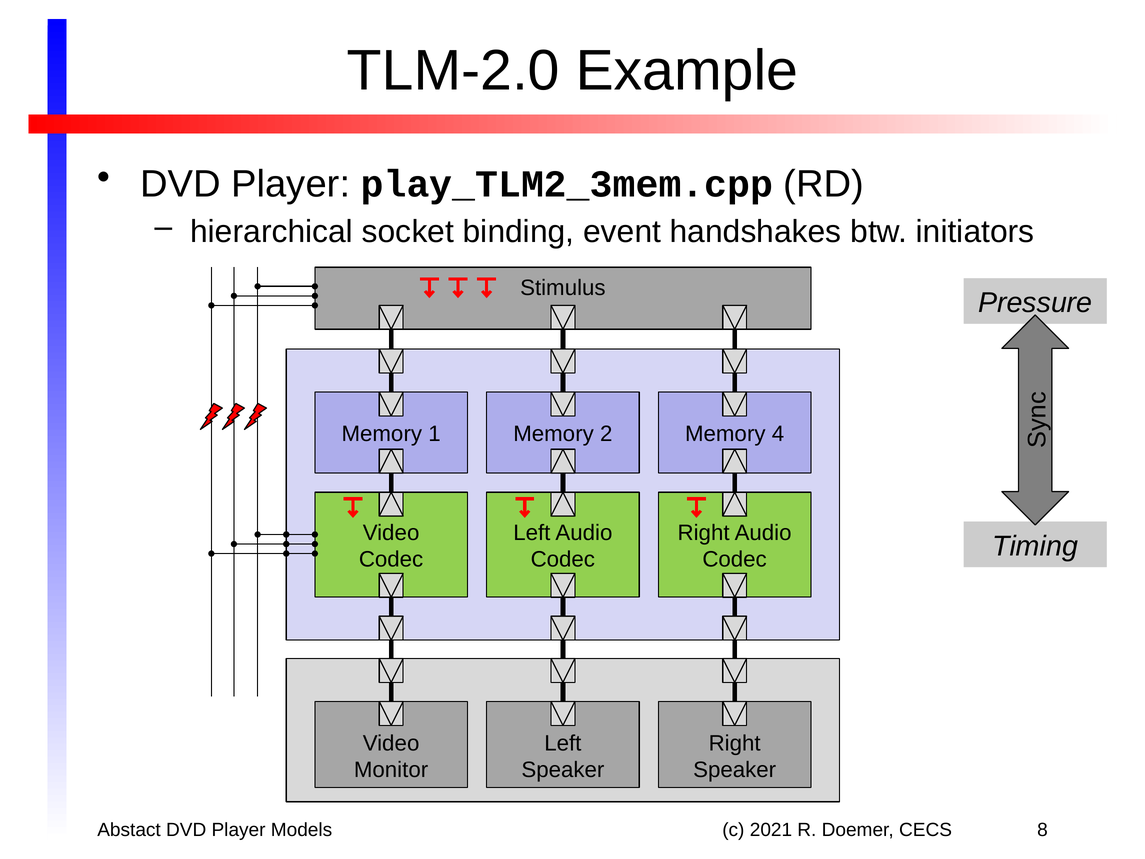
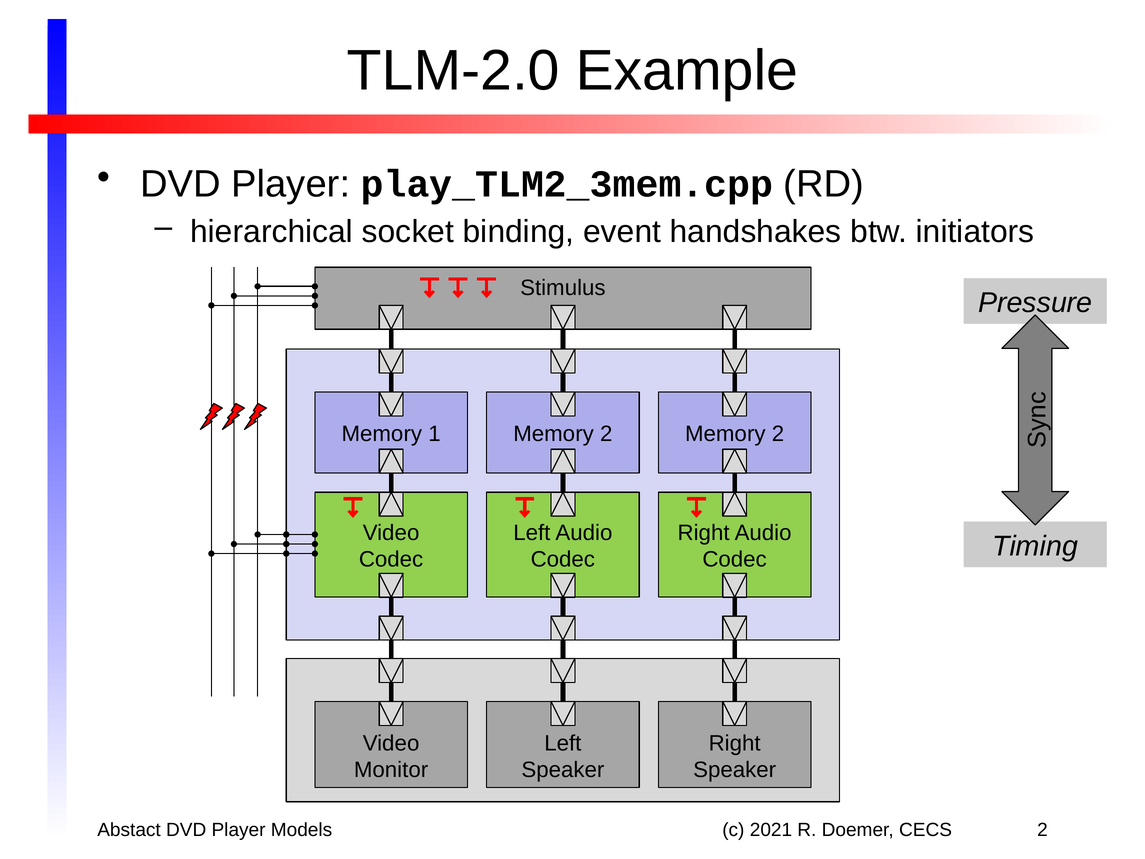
2 Memory 4: 4 -> 2 (778, 434)
CECS 8: 8 -> 2 (1042, 830)
